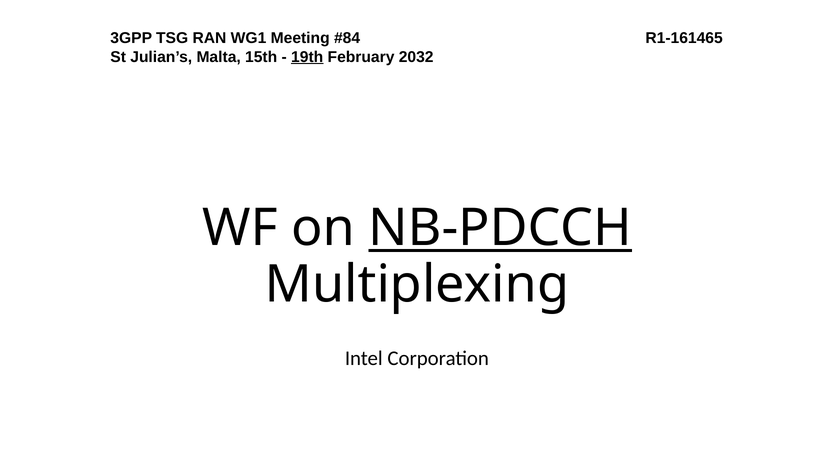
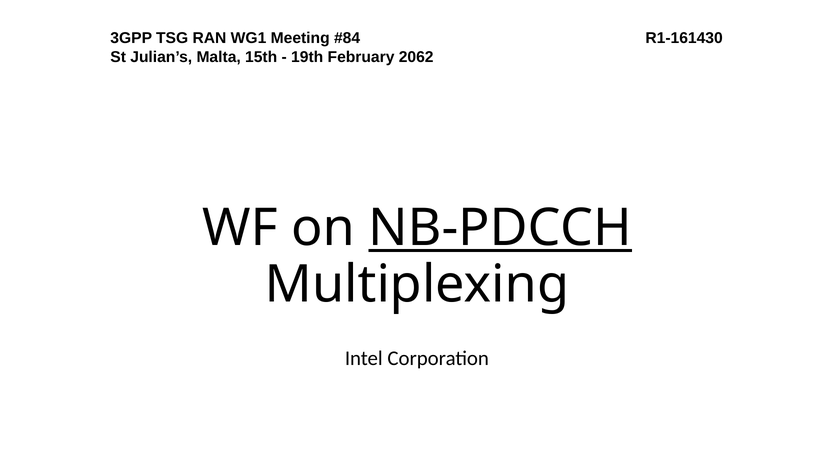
R1-161465: R1-161465 -> R1-161430 (684, 38)
19th underline: present -> none (307, 57)
2032: 2032 -> 2062 (416, 57)
